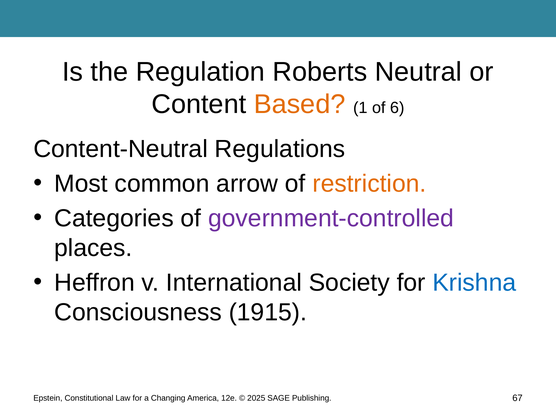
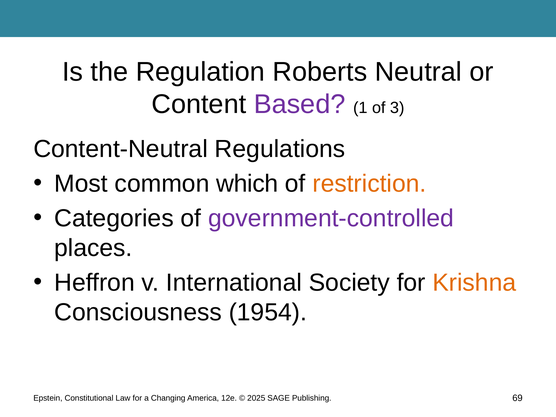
Based colour: orange -> purple (300, 104)
6: 6 -> 3 (397, 108)
arrow: arrow -> which (247, 184)
Krishna colour: blue -> orange (474, 283)
1915: 1915 -> 1954 (268, 312)
67: 67 -> 69 (517, 398)
